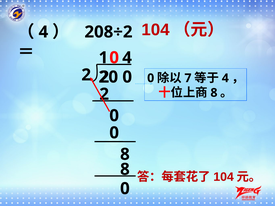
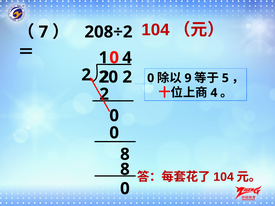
4: 4 -> 7 (43, 32)
0: 0 -> 2 (127, 77)
7: 7 -> 9 (188, 78)
4: 4 -> 5 (225, 78)
8: 8 -> 4 (214, 93)
